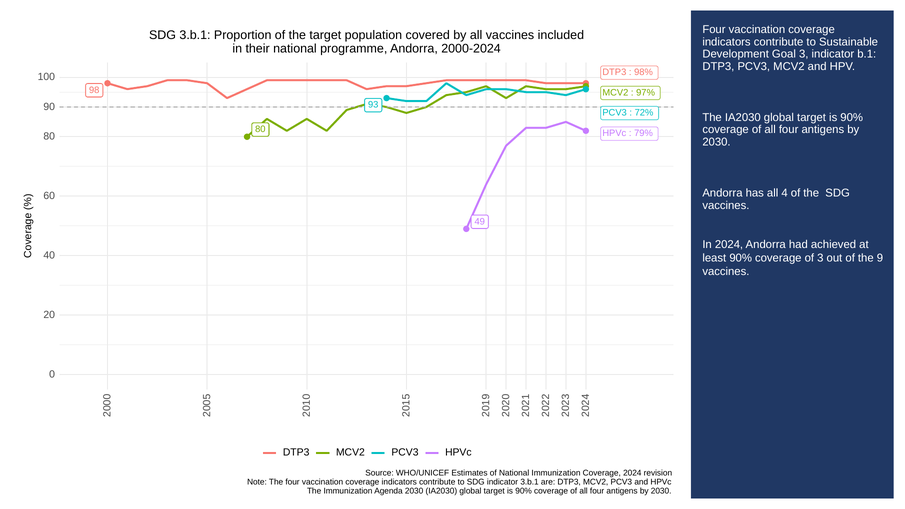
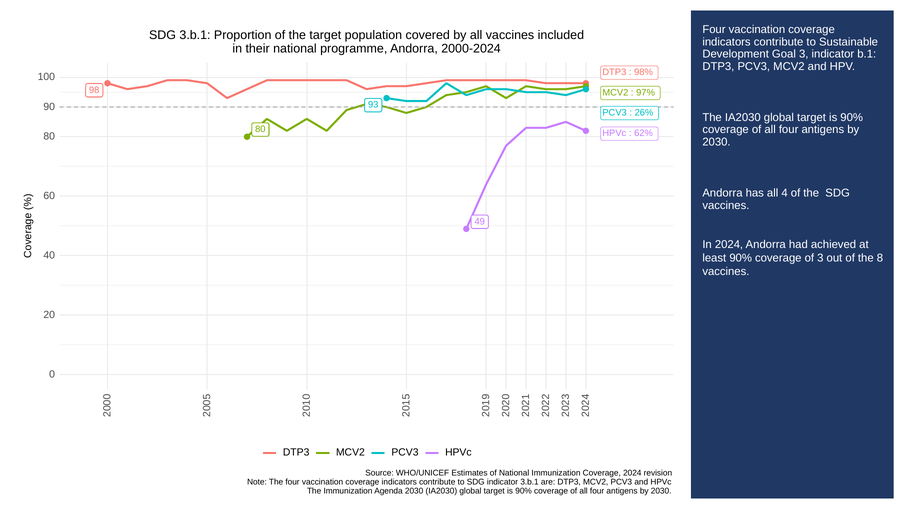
72%: 72% -> 26% (644, 113)
79%: 79% -> 62% (643, 133)
the 9: 9 -> 8 (880, 258)
